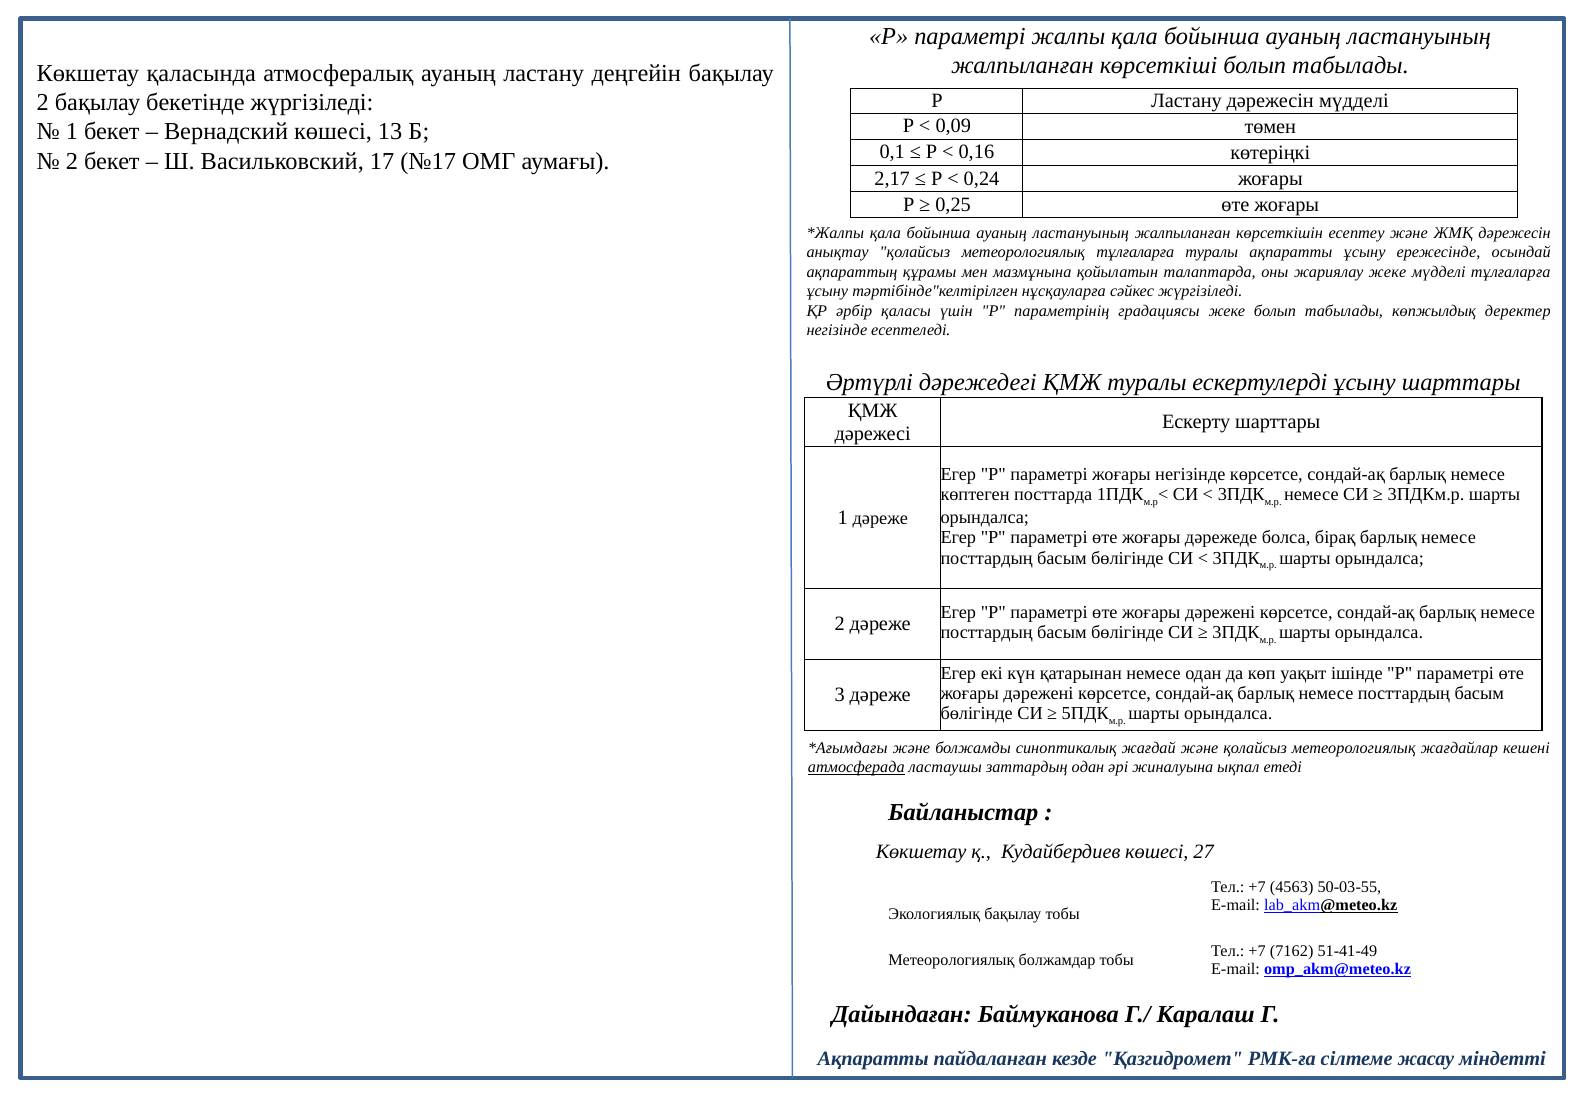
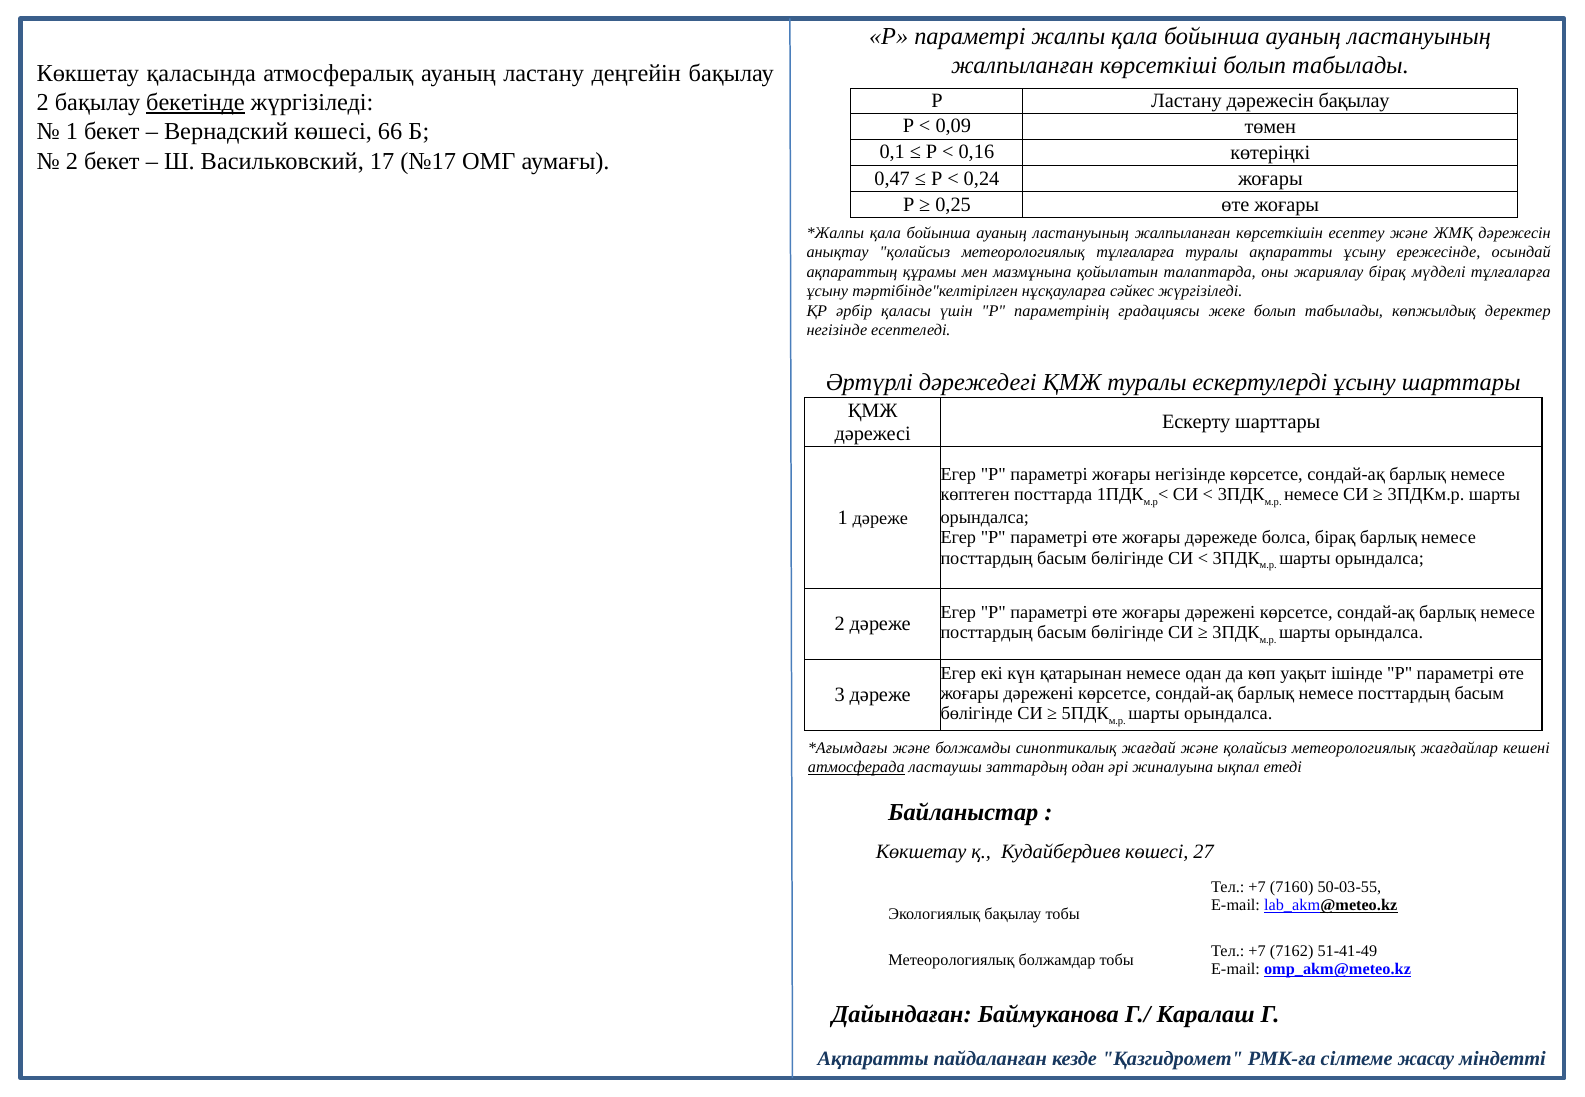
бекетінде underline: none -> present (195, 103)
дәрежесін мүдделі: мүдделі -> бақылау (1354, 101)
13: 13 -> 66 (390, 132)
2,17: 2,17 -> 0,47 (892, 178)
жариялау жеке: жеке -> бірақ (1387, 272)
4563: 4563 -> 7160 (1292, 888)
